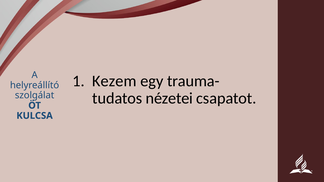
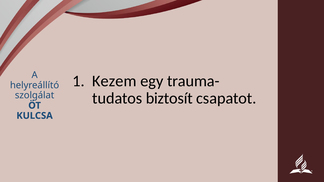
nézetei: nézetei -> biztosít (169, 99)
